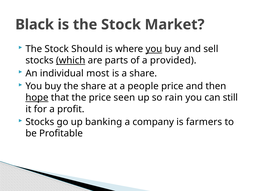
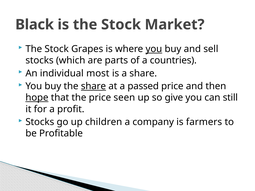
Should: Should -> Grapes (87, 49)
which underline: present -> none (71, 60)
provided: provided -> countries (173, 60)
share underline: none -> present (93, 86)
people: people -> passed (143, 86)
rain: rain -> give (174, 98)
banking: banking -> children (104, 122)
